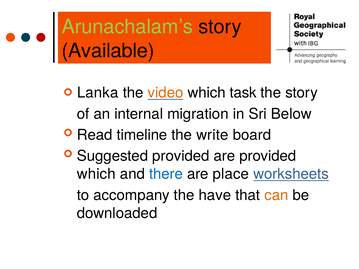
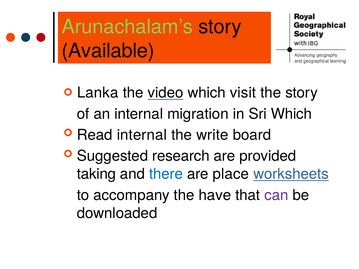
video colour: orange -> black (166, 93)
task: task -> visit (243, 93)
Sri Below: Below -> Which (291, 114)
Read timeline: timeline -> internal (142, 135)
Suggested provided: provided -> research (181, 156)
which: which -> taking (96, 174)
can colour: orange -> purple (276, 195)
